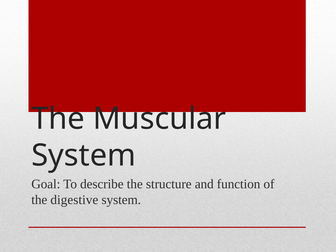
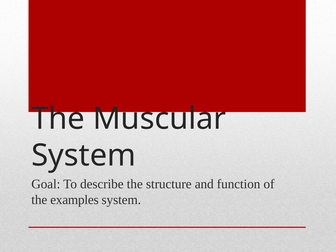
digestive: digestive -> examples (74, 200)
